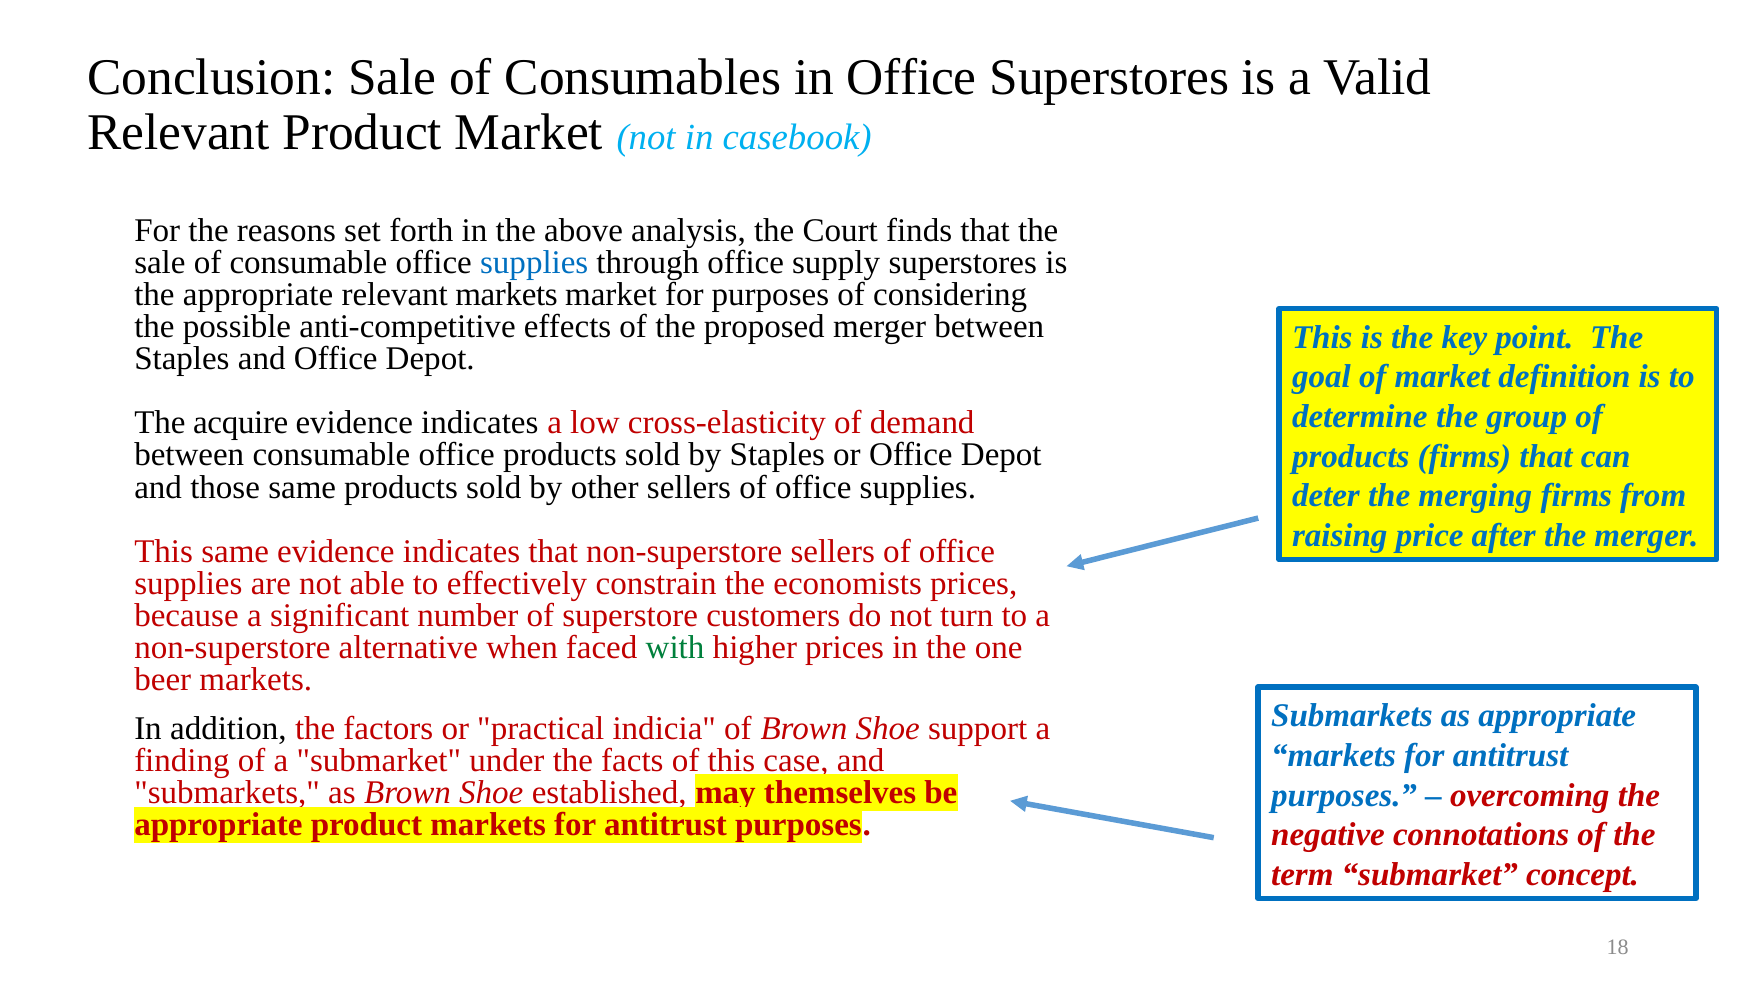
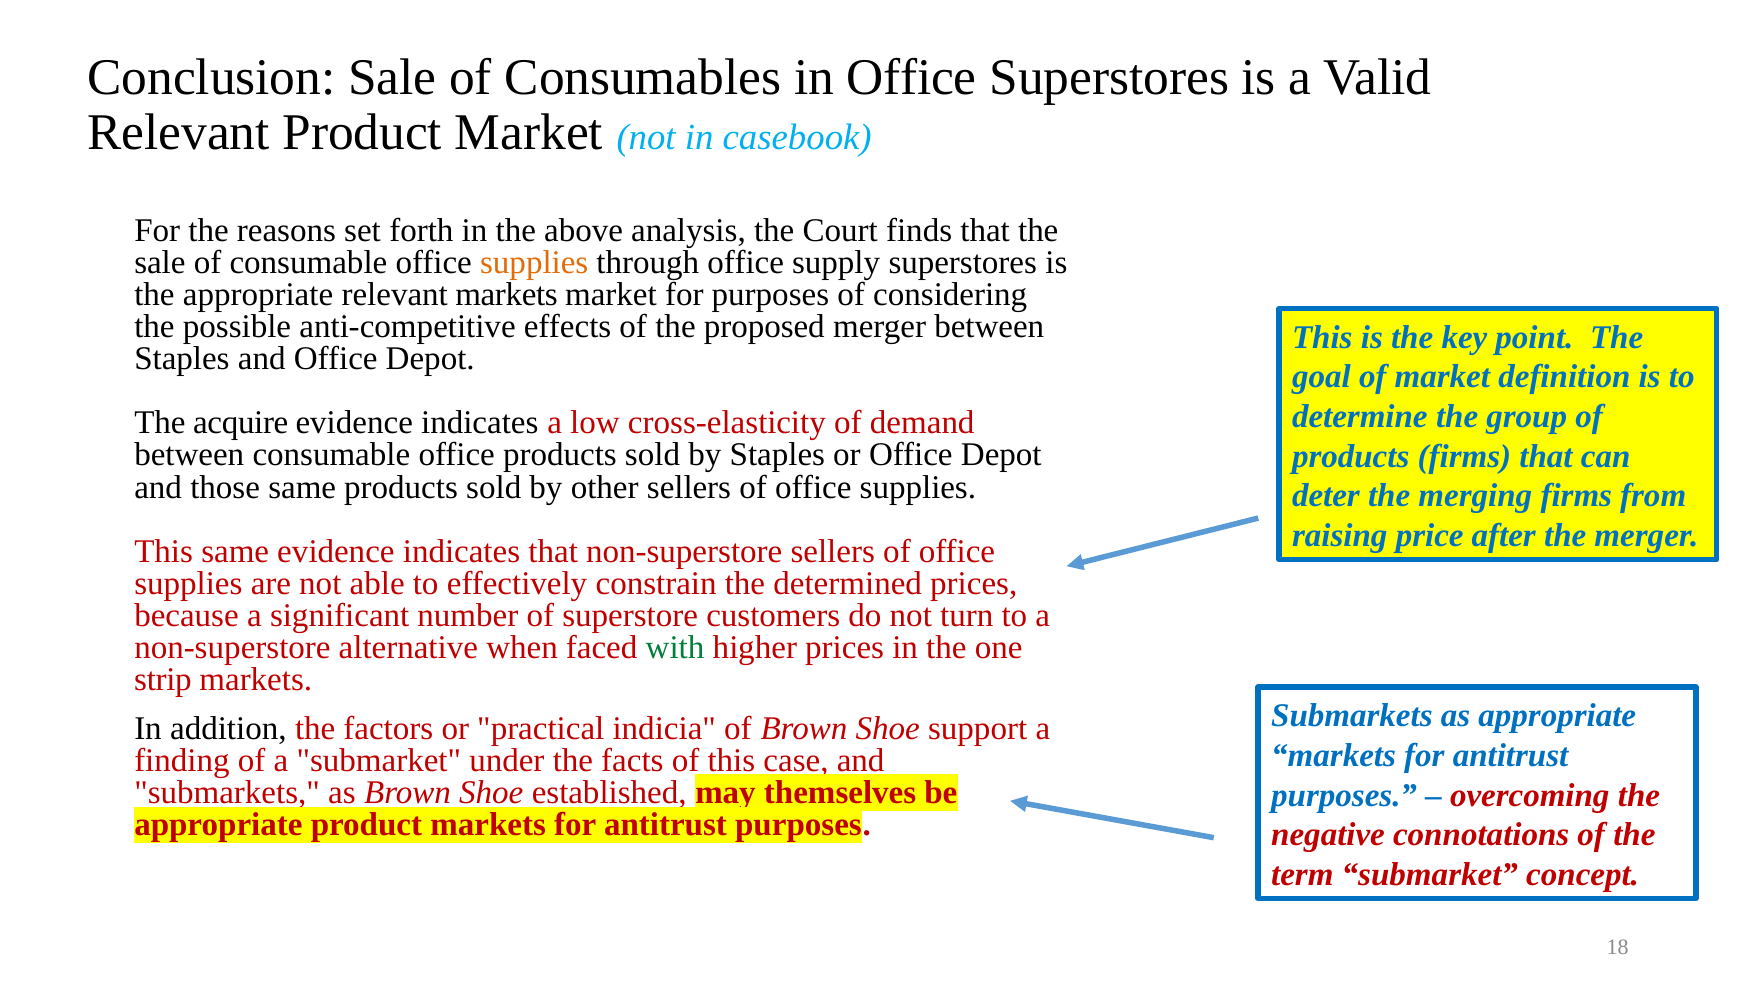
supplies colour: blue -> orange (534, 262)
economists: economists -> determined (848, 583)
beer: beer -> strip (163, 680)
